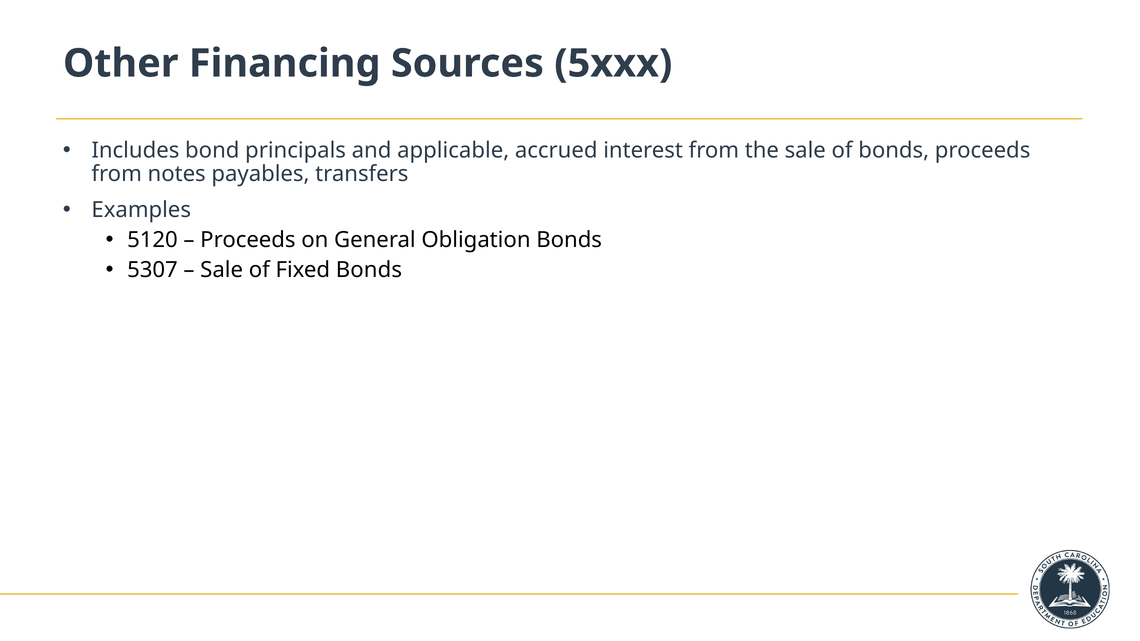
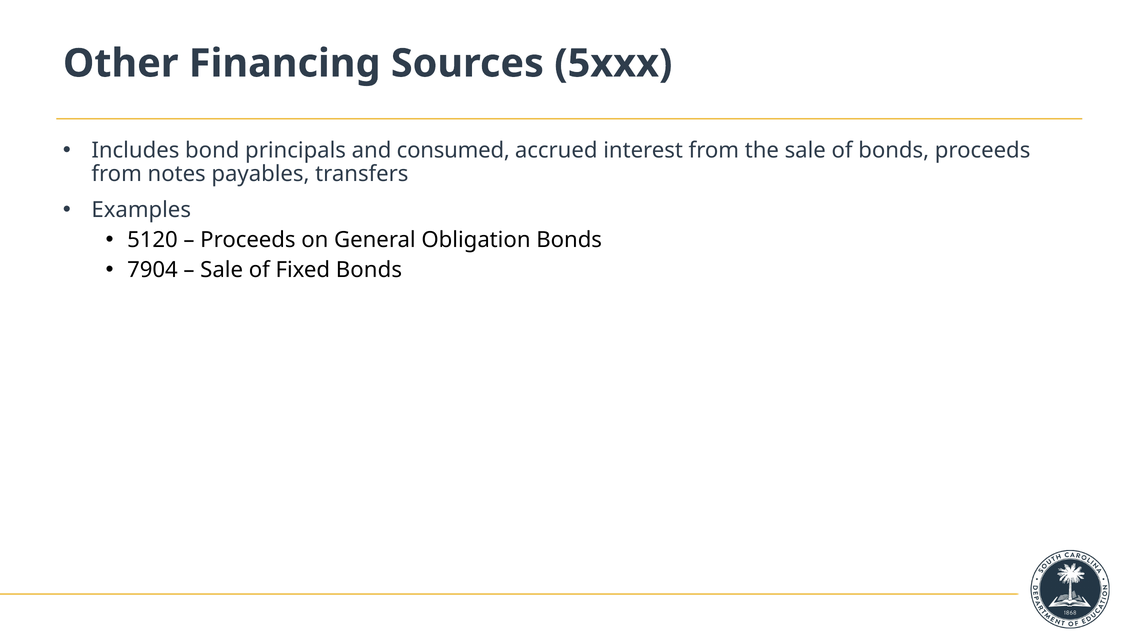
applicable: applicable -> consumed (453, 150)
5307: 5307 -> 7904 (152, 270)
